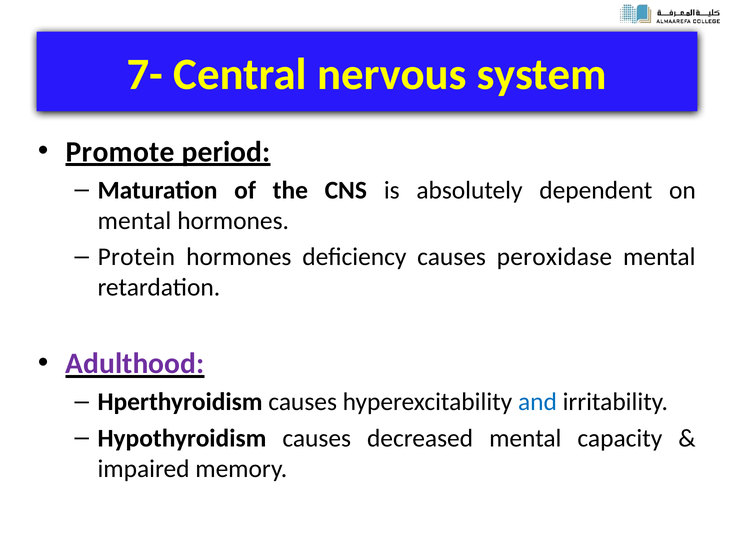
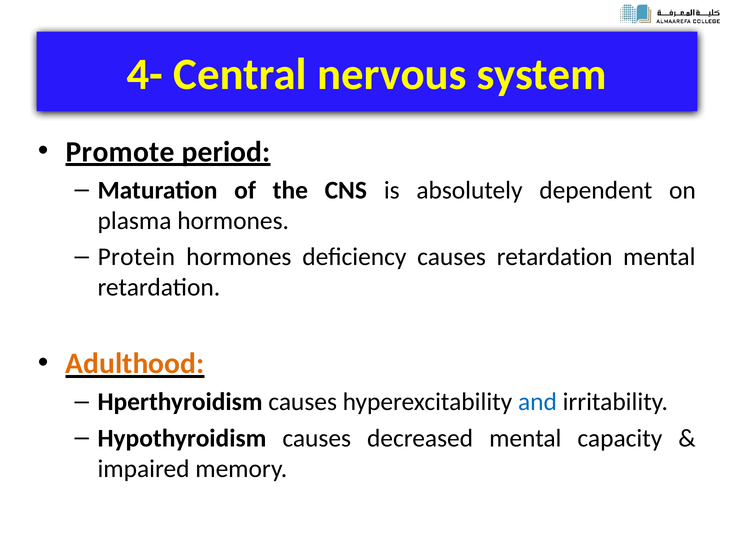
7-: 7- -> 4- (145, 75)
mental: mental -> plasma (135, 221)
causes peroxidase: peroxidase -> retardation (555, 257)
Adulthood colour: purple -> orange (135, 364)
